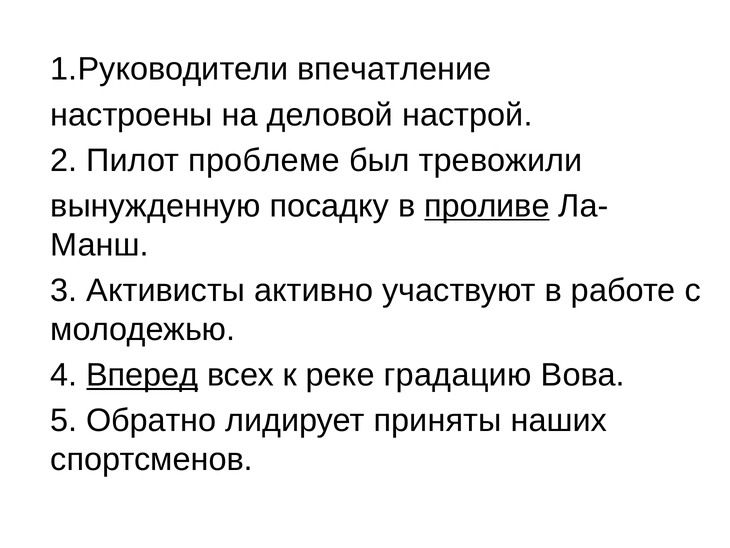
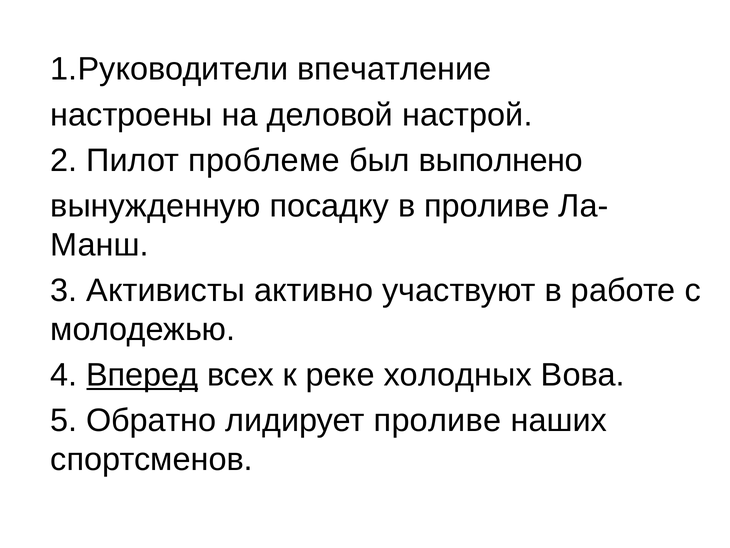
тревожили: тревожили -> выполнено (501, 160)
проливе underline: present -> none (487, 206)
градацию: градацию -> холодных (458, 374)
лидирует приняты: приняты -> проливе (438, 420)
